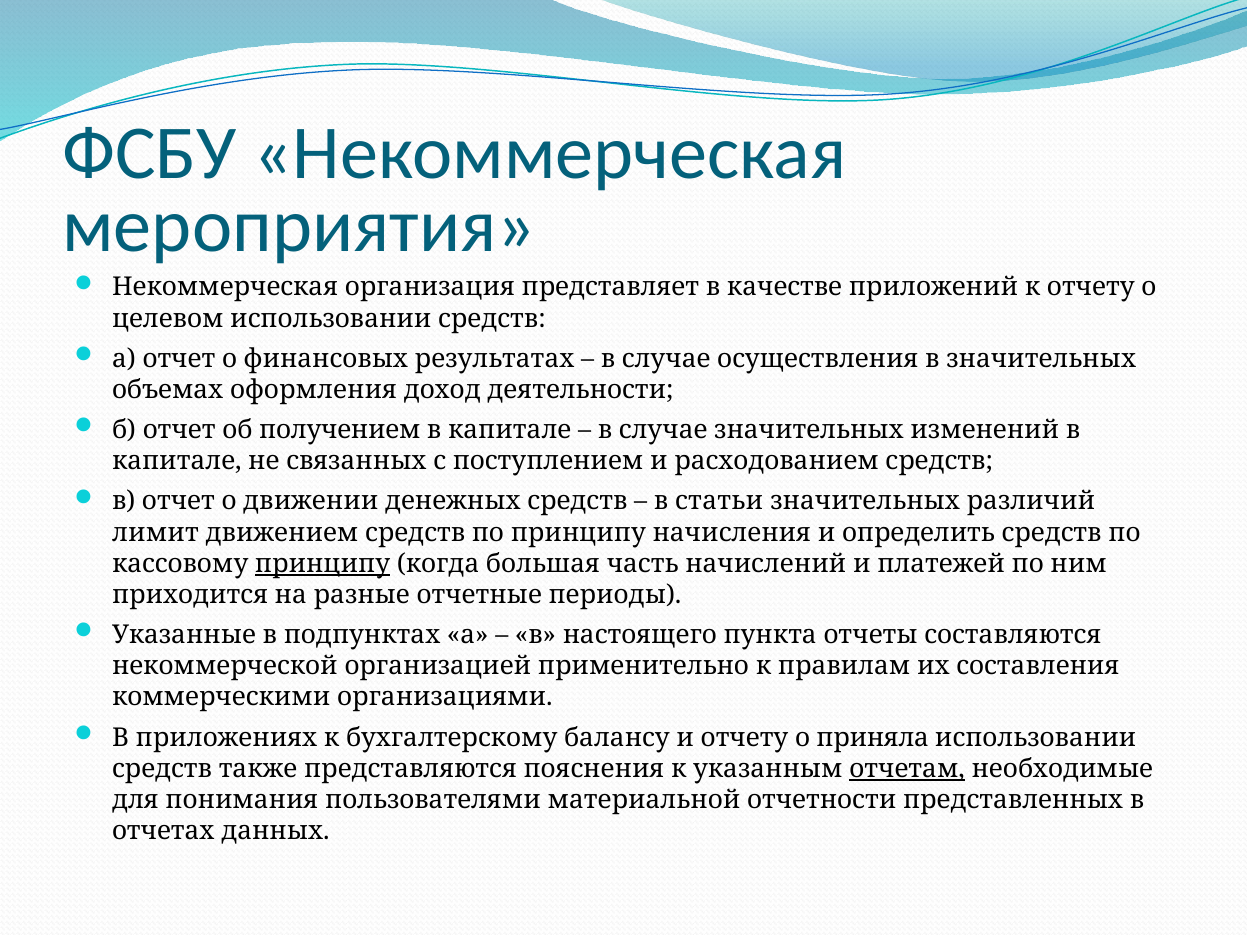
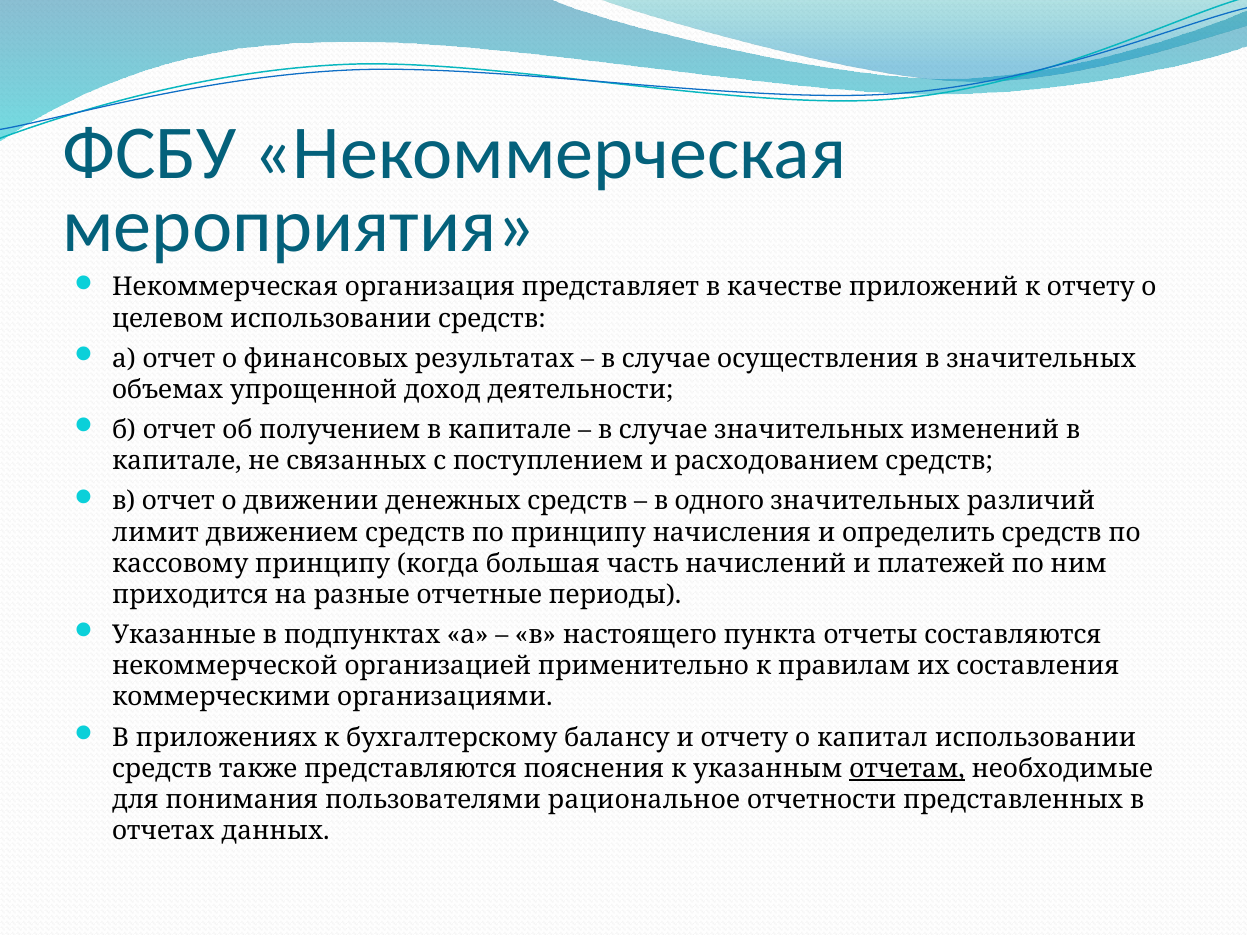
оформления: оформления -> упрощенной (314, 390)
статьи: статьи -> одного (719, 501)
принципу underline: present -> none (323, 564)
приняла: приняла -> капитал (872, 738)
материальной: материальной -> рациональное (644, 800)
